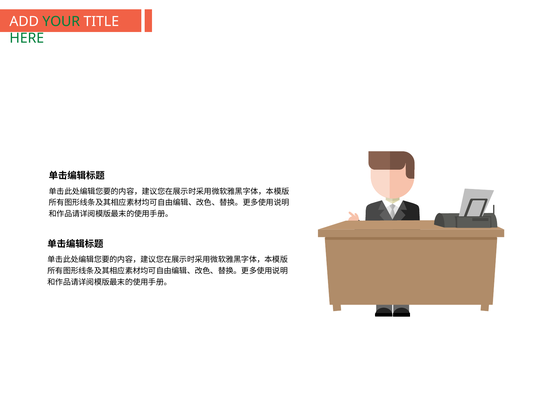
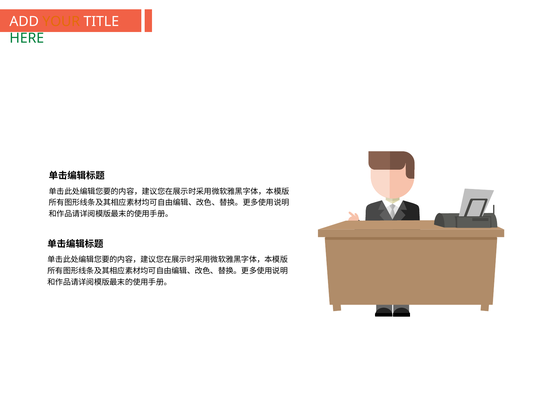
YOUR colour: green -> orange (61, 21)
